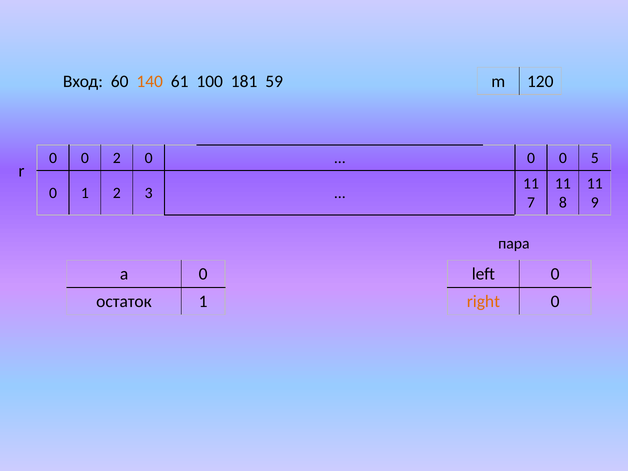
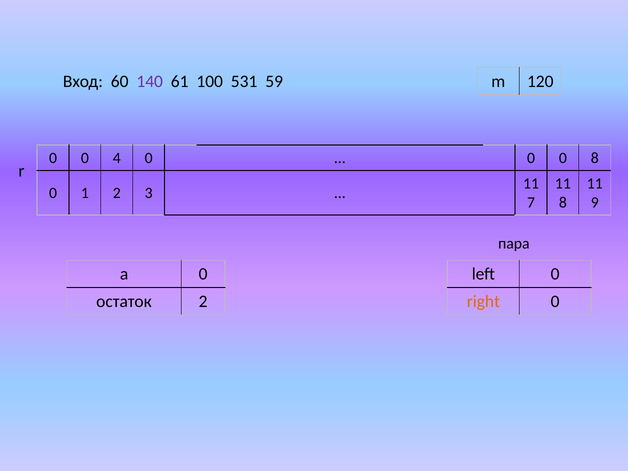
140 colour: orange -> purple (150, 81)
181: 181 -> 531 (244, 81)
0 2: 2 -> 4 (117, 158)
0 5: 5 -> 8 (595, 158)
остаток 1: 1 -> 2 (203, 301)
